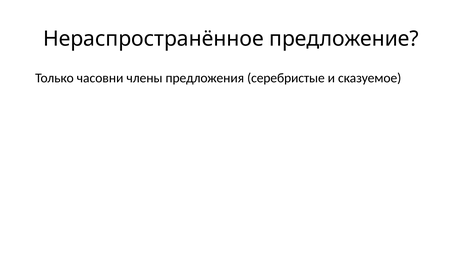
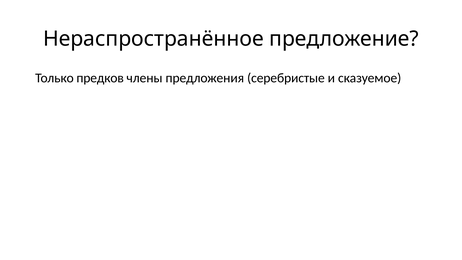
часовни: часовни -> предков (100, 78)
